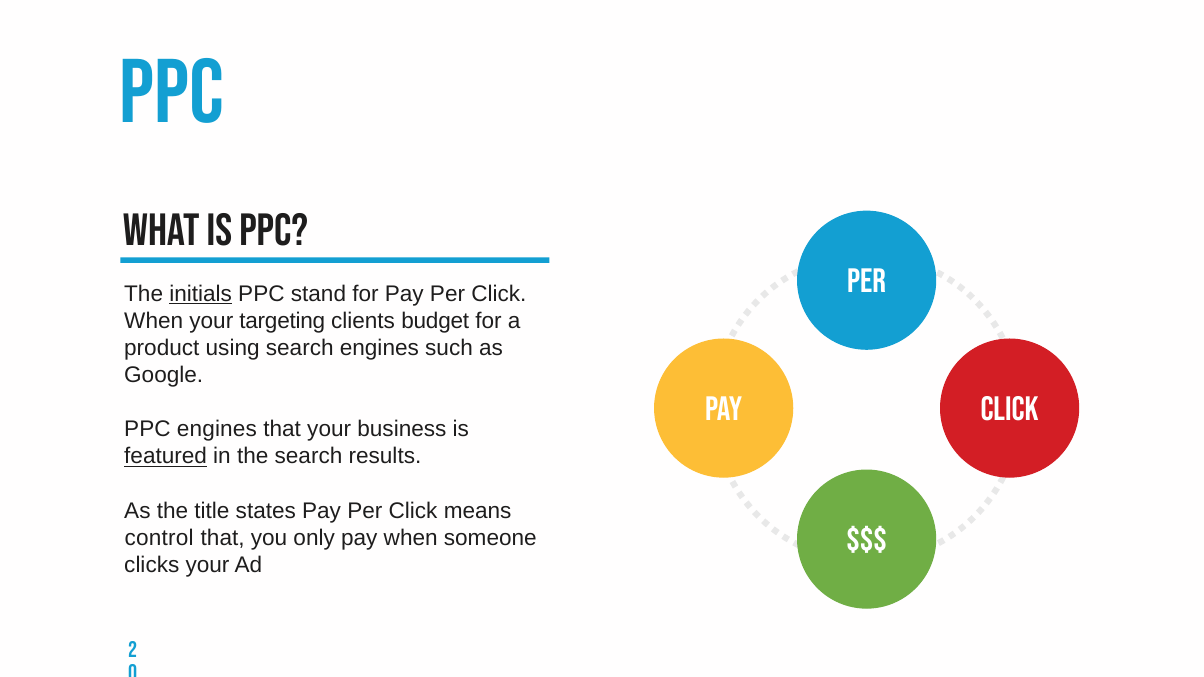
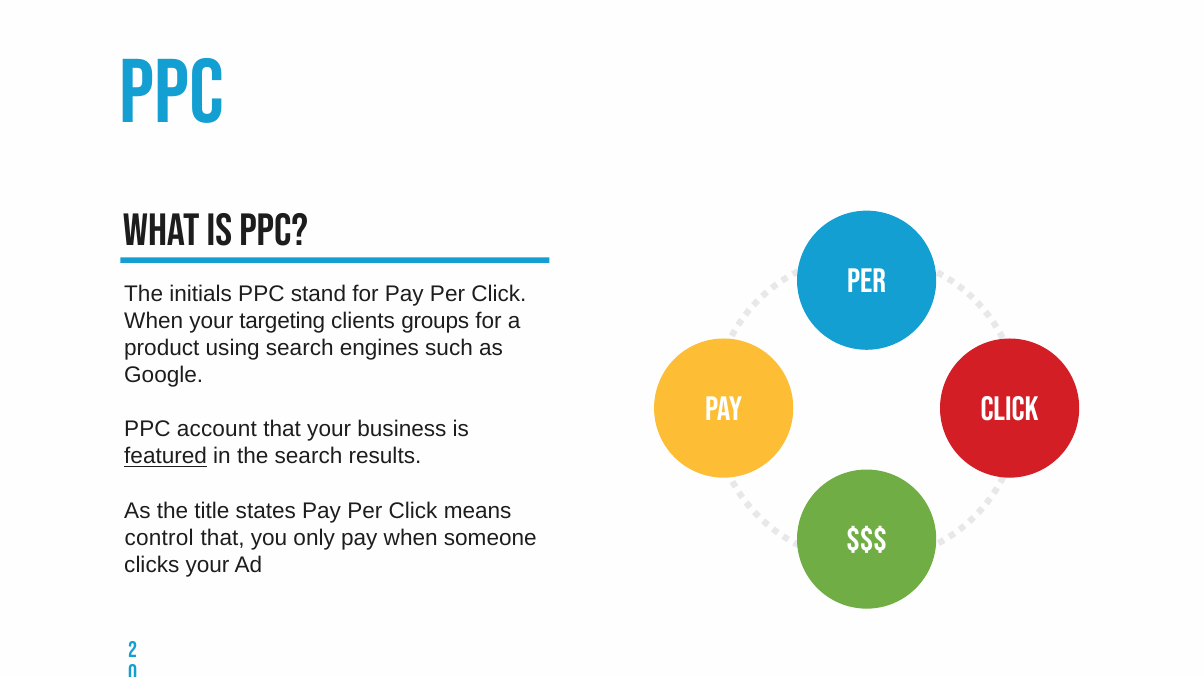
initials underline: present -> none (201, 294)
budget: budget -> groups (435, 321)
PPC engines: engines -> account (217, 430)
